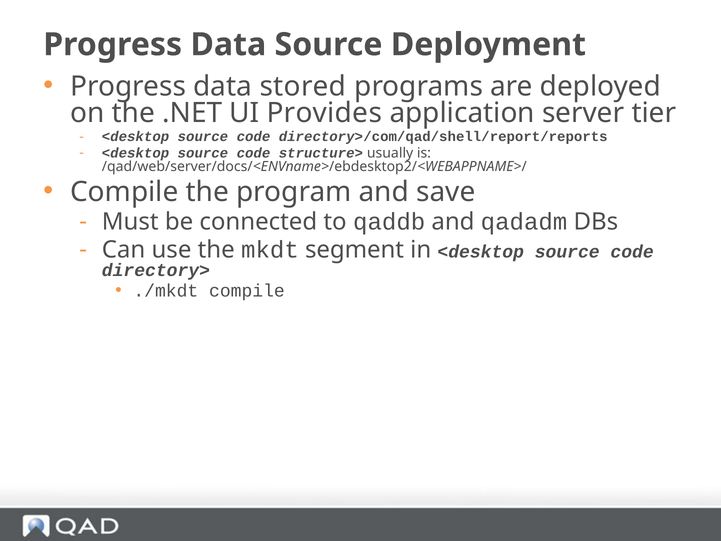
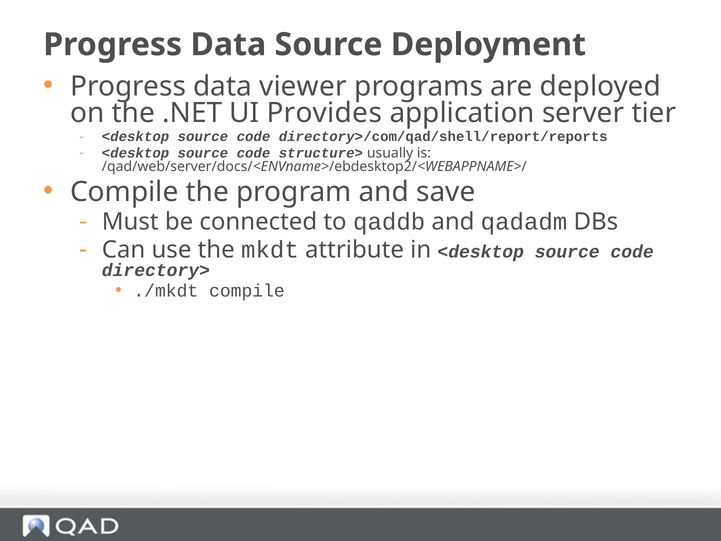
stored: stored -> viewer (303, 86)
segment: segment -> attribute (355, 250)
